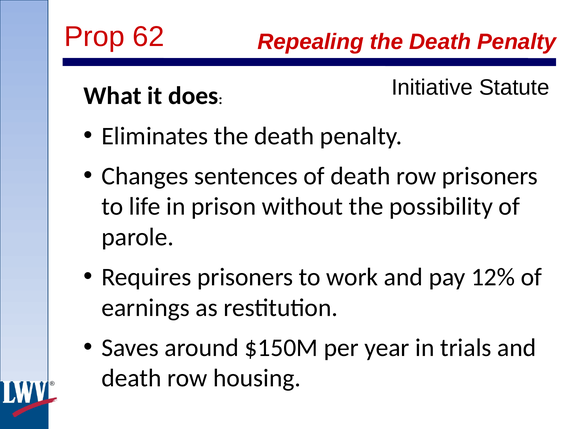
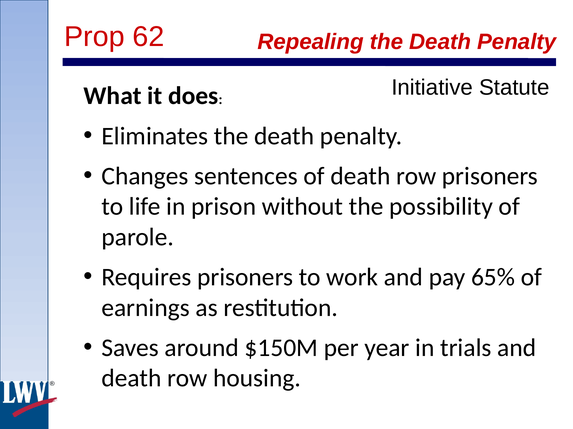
12%: 12% -> 65% (493, 278)
